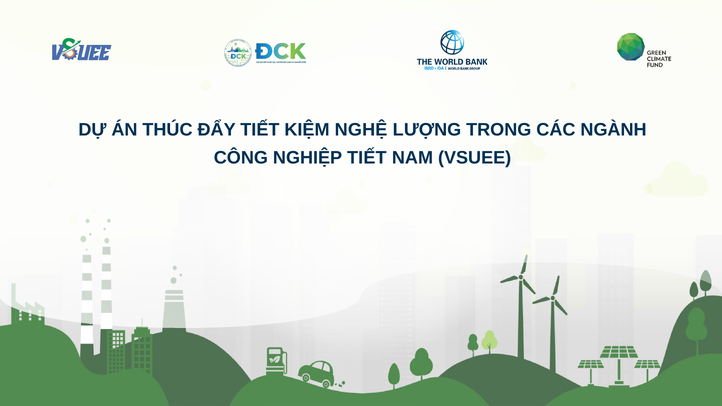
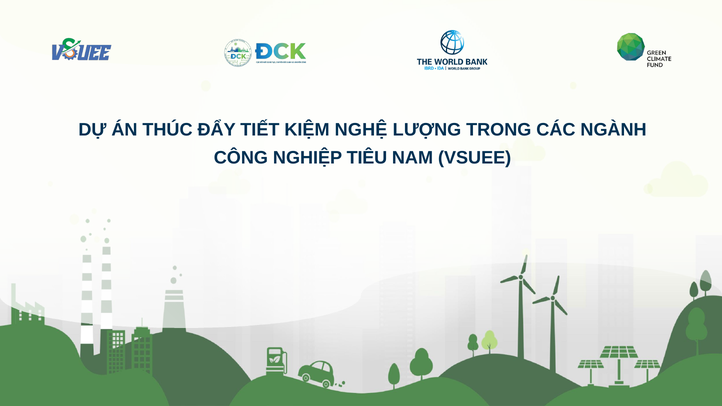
NGHIỆP TIẾT: TIẾT -> TIÊU (367, 158)
